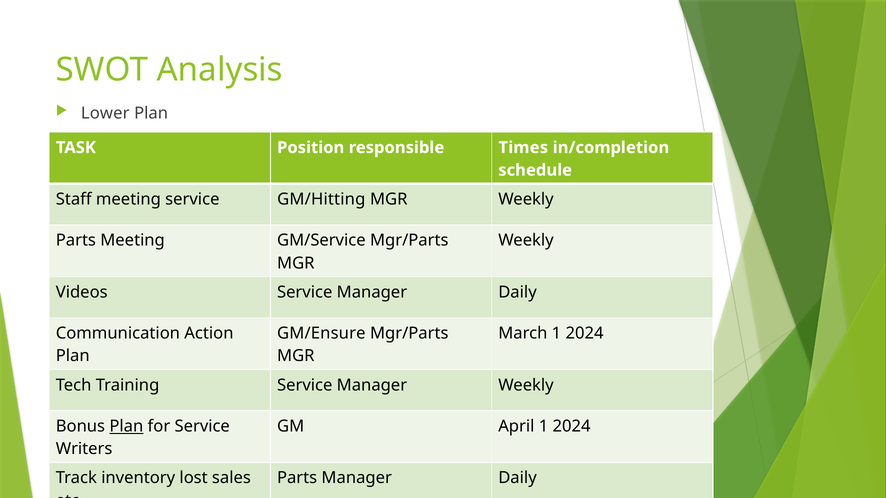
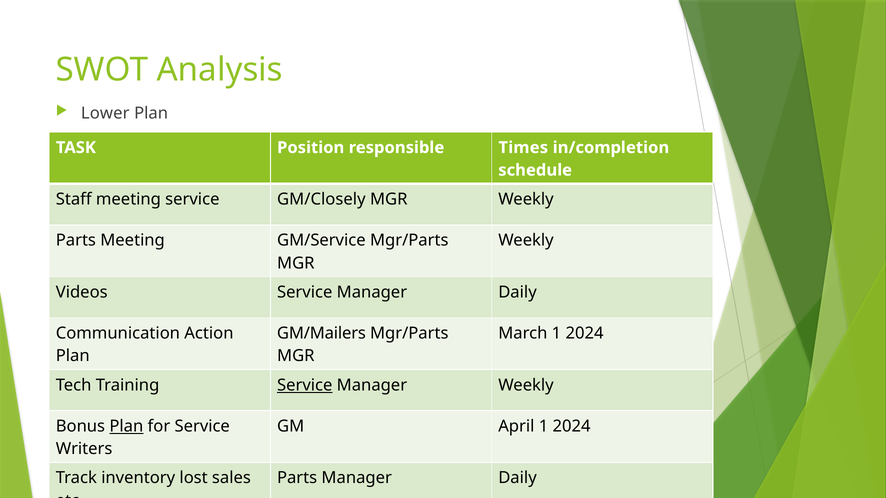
GM/Hitting: GM/Hitting -> GM/Closely (321, 200)
GM/Ensure: GM/Ensure -> GM/Mailers (321, 334)
Service underline: none -> present (305, 385)
